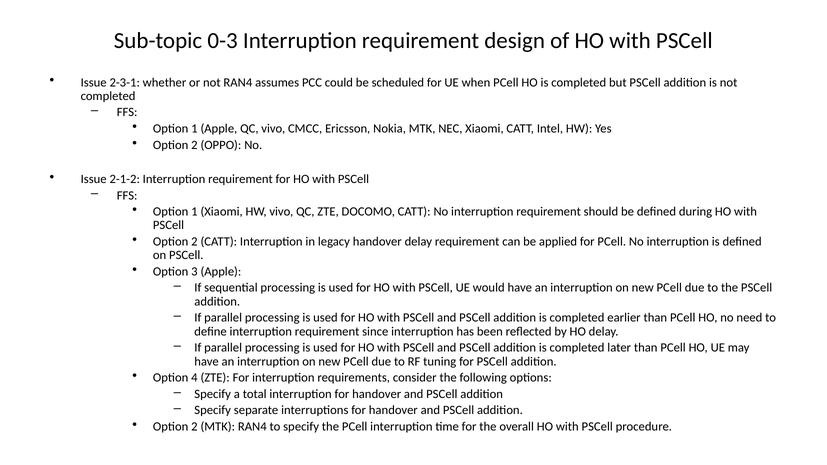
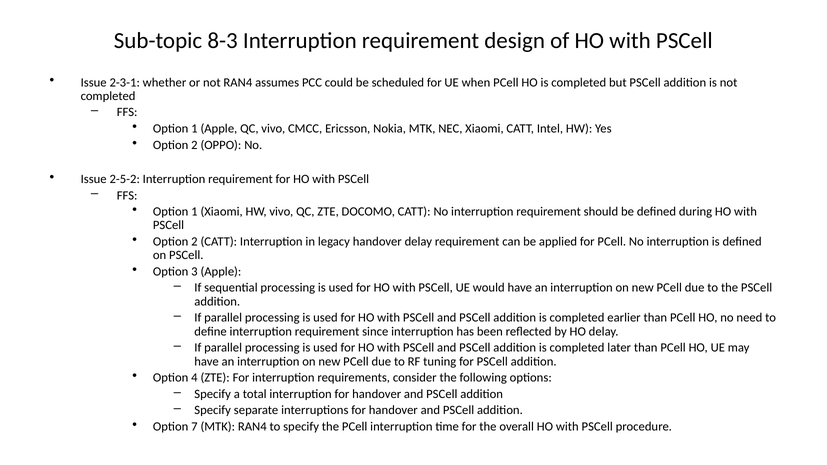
0-3: 0-3 -> 8-3 (223, 41)
2-1-2: 2-1-2 -> 2-5-2 (125, 179)
2: 2 -> 7 (194, 427)
